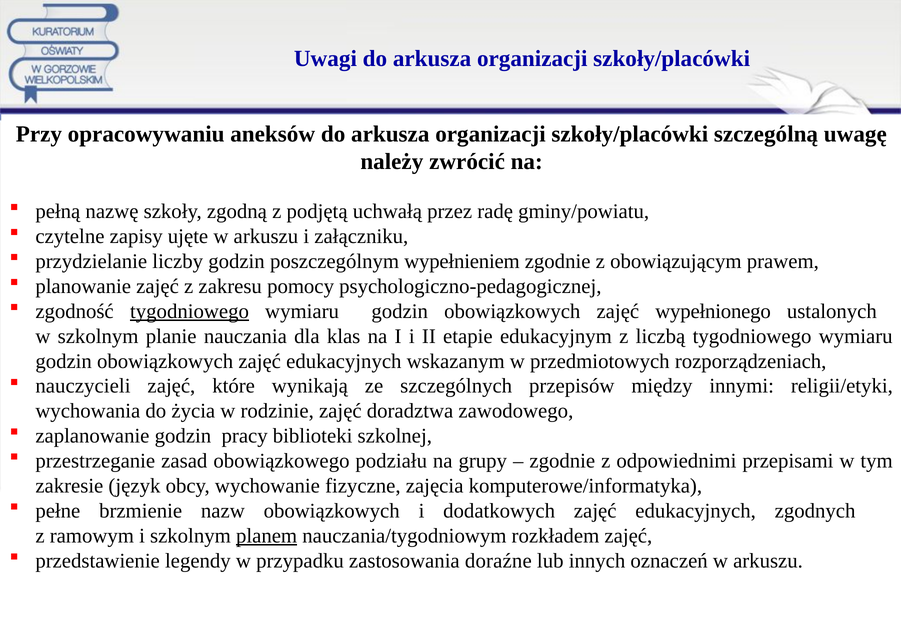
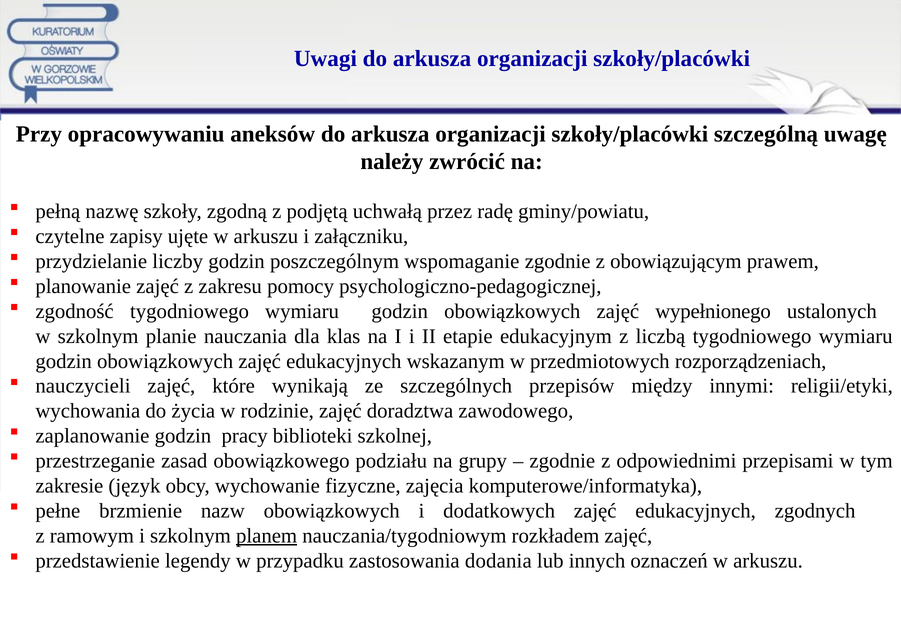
wypełnieniem: wypełnieniem -> wspomaganie (462, 261)
tygodniowego underline: present -> none (189, 311)
doraźne: doraźne -> dodania (498, 561)
